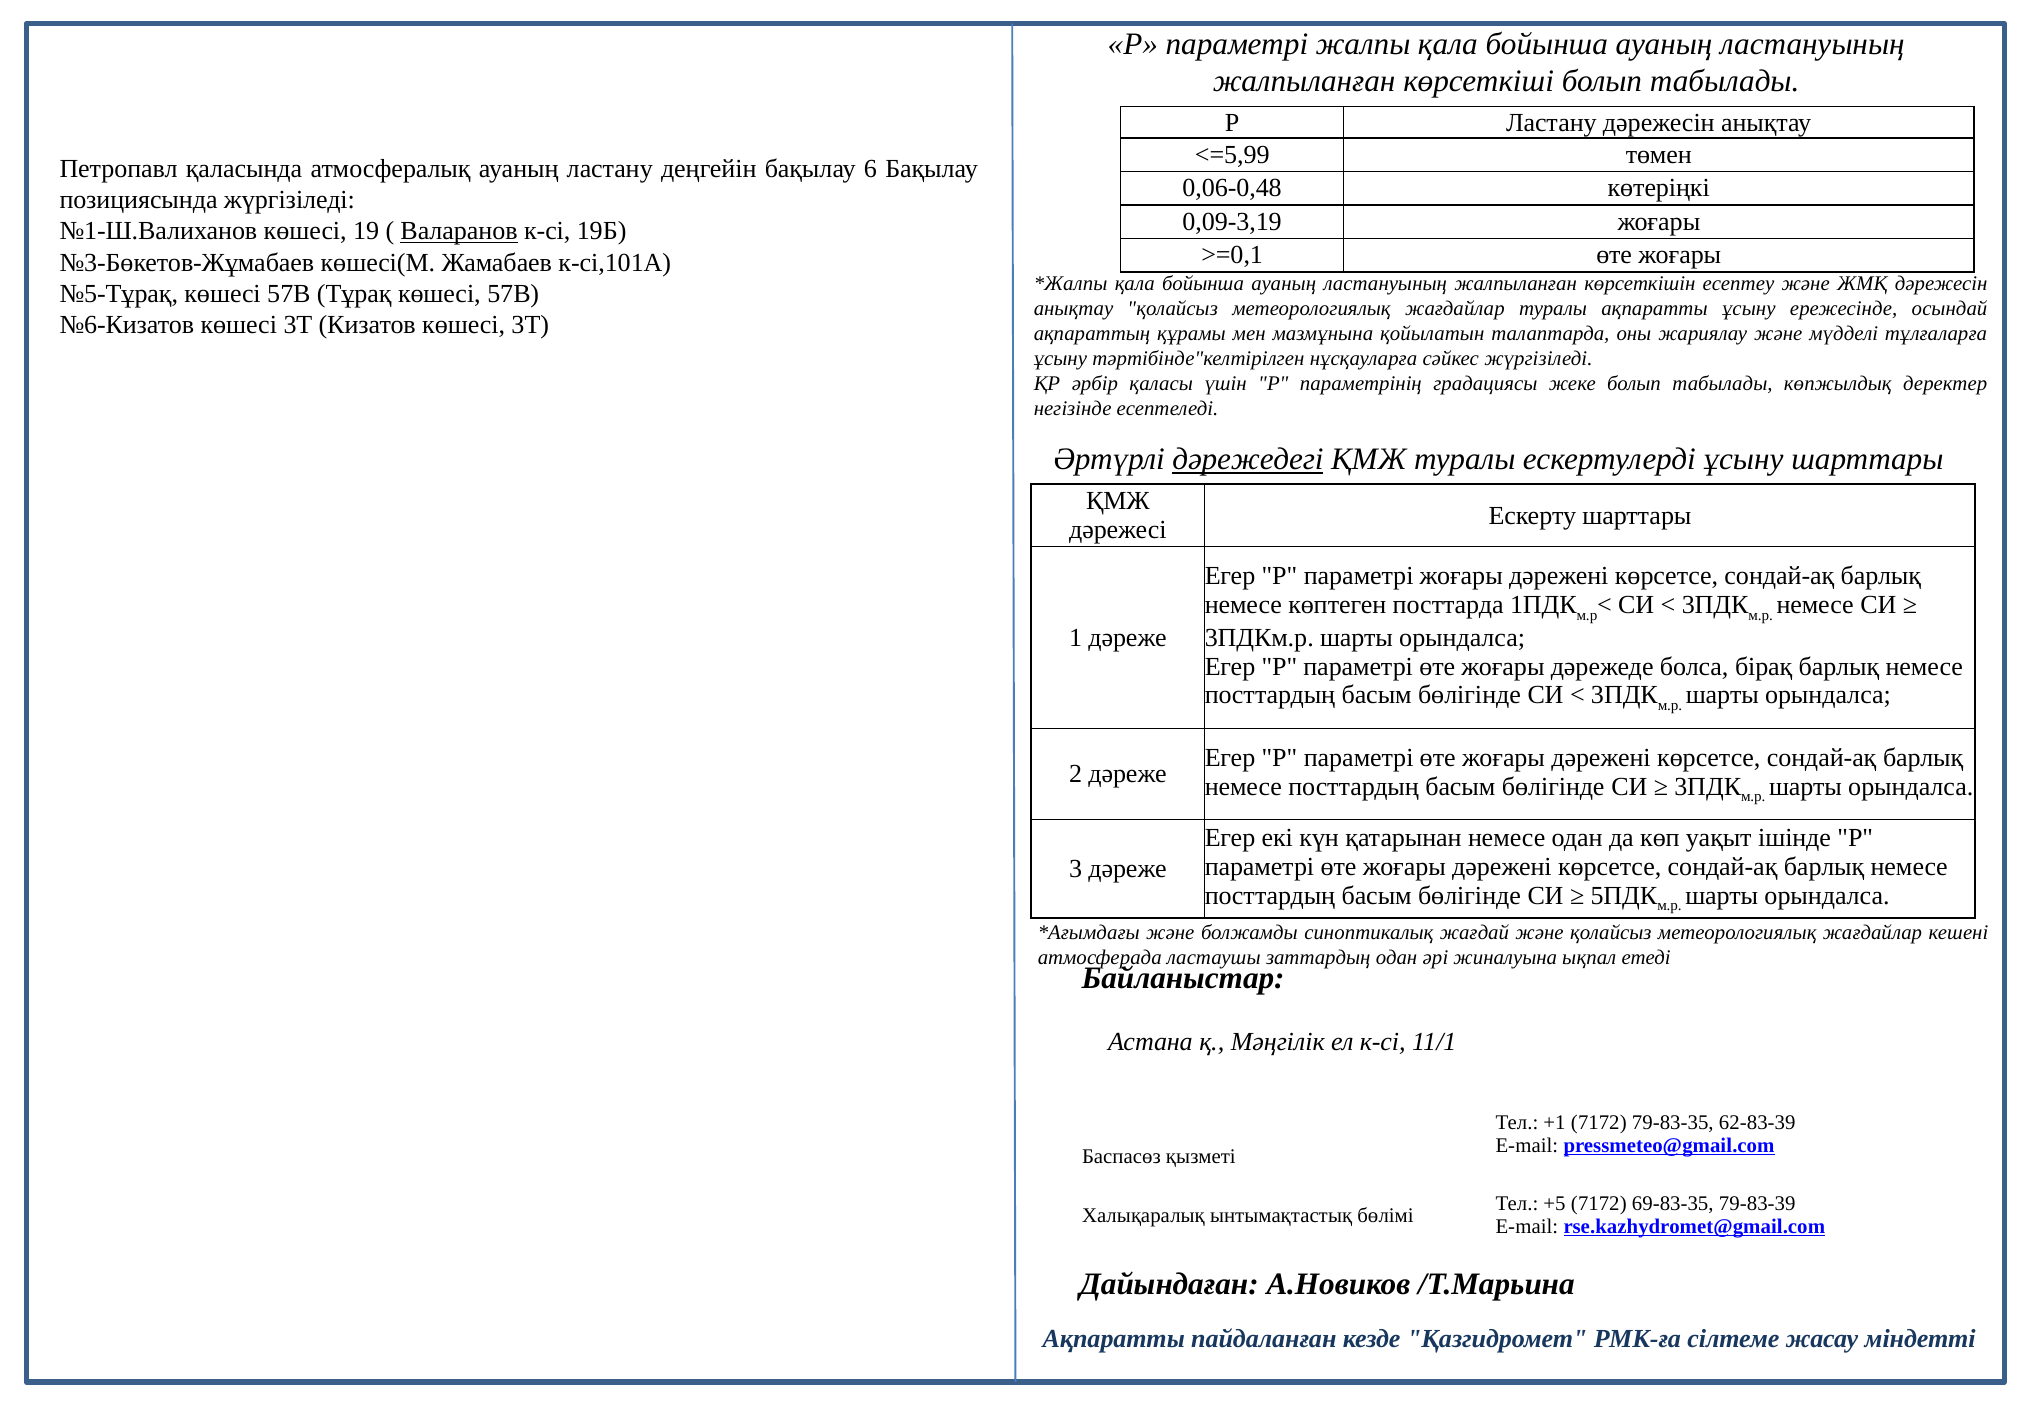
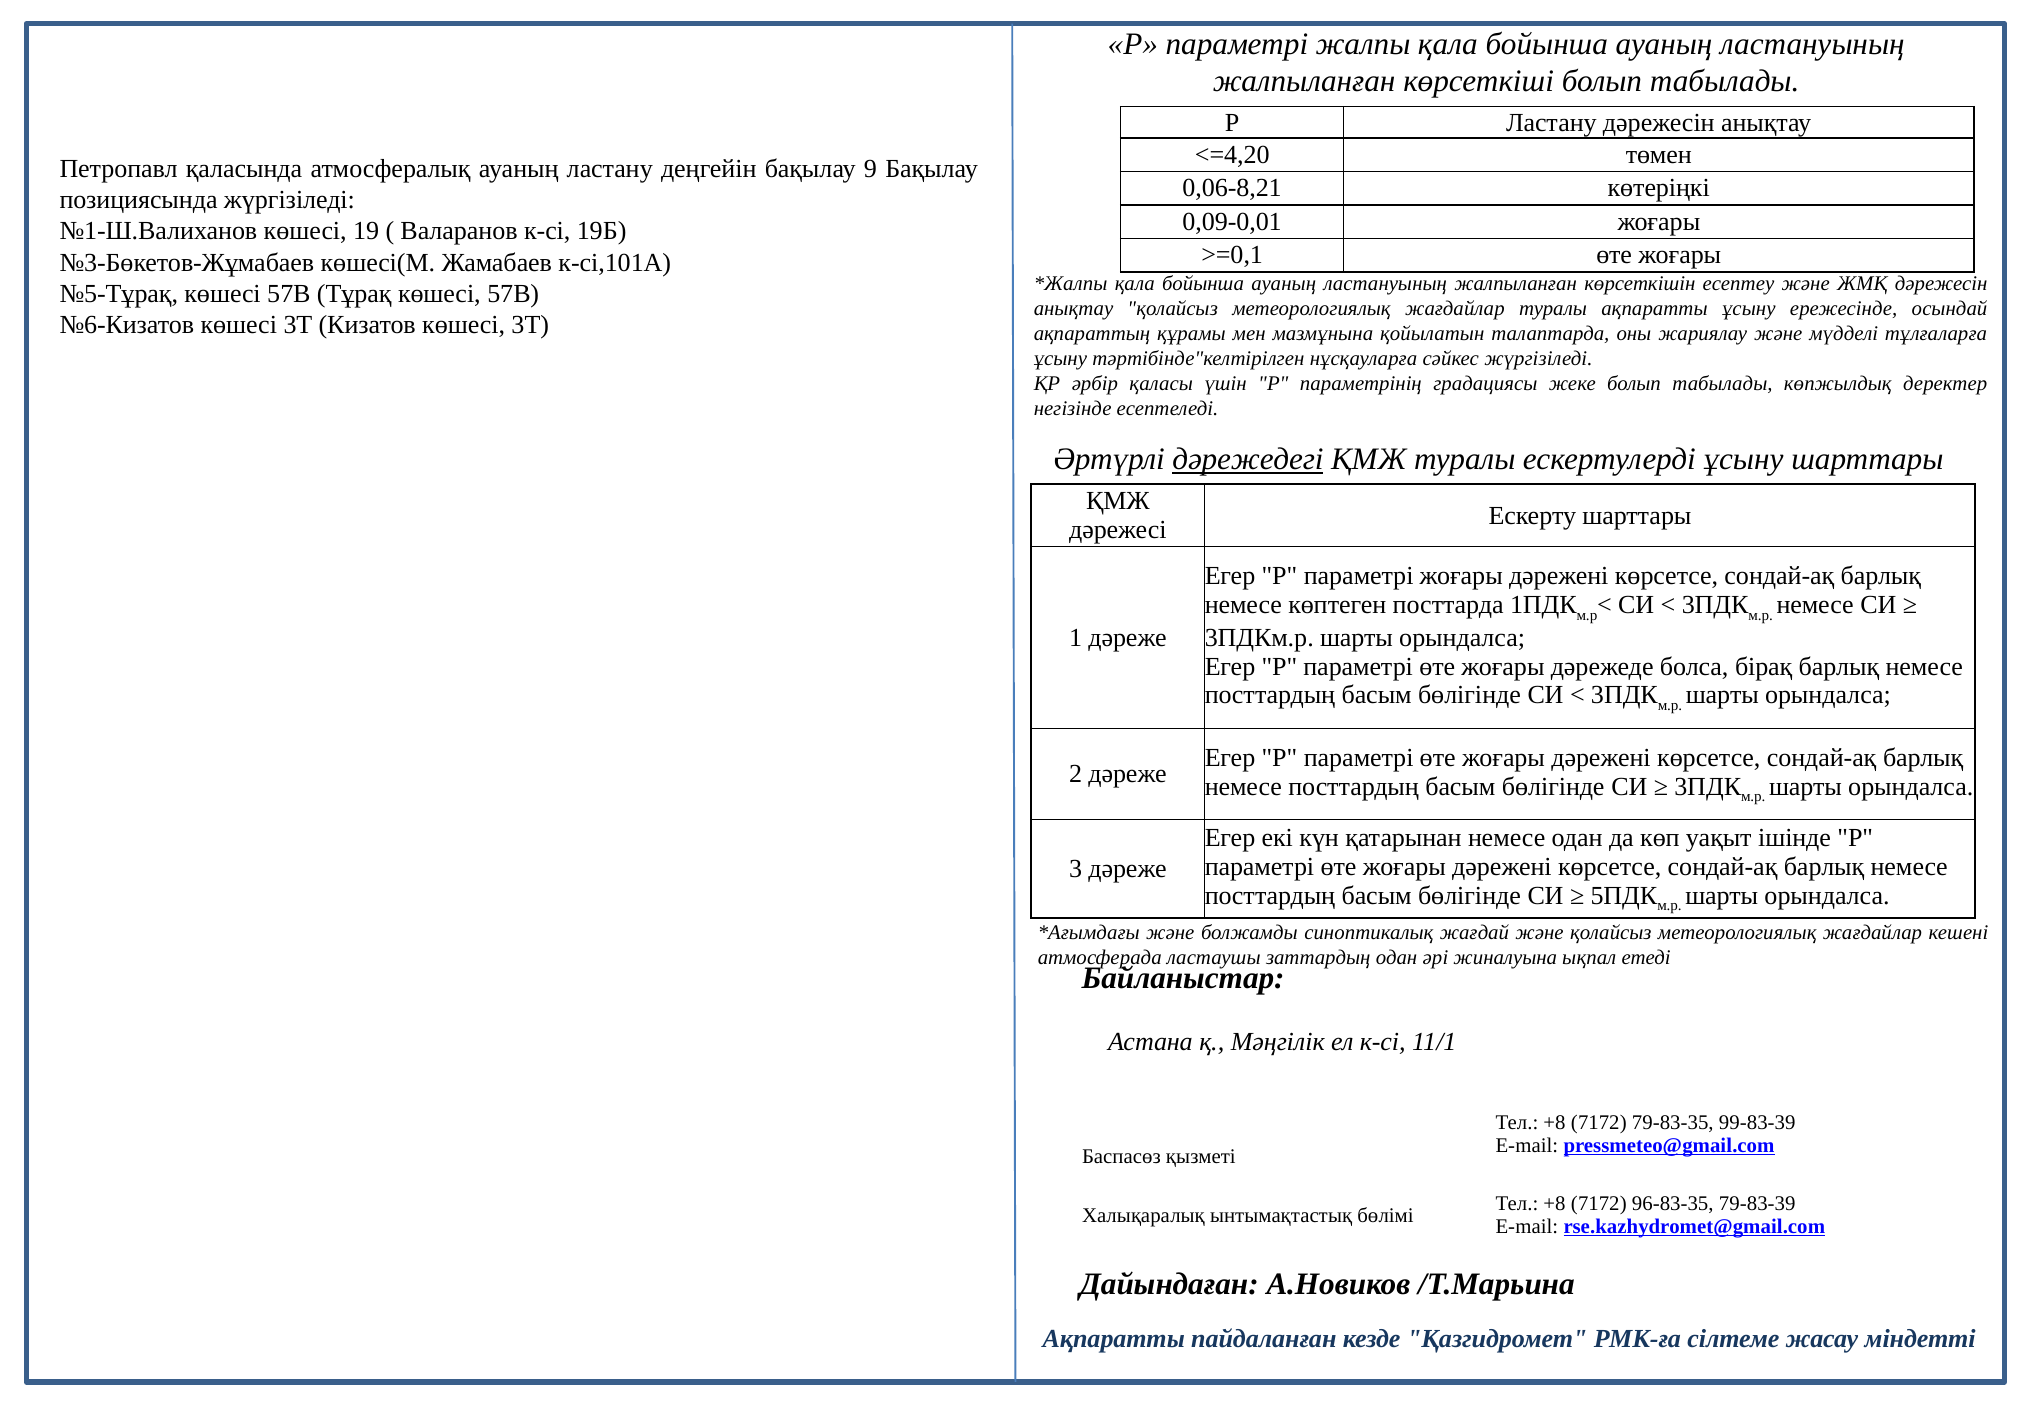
<=5,99: <=5,99 -> <=4,20 (1232, 154)
6: 6 -> 9 (870, 169)
0,06-0,48: 0,06-0,48 -> 0,06-8,21 (1232, 188)
0,09-3,19: 0,09-3,19 -> 0,09-0,01 (1232, 221)
Валаранов underline: present -> none (459, 231)
+1: +1 -> +8 (1555, 1122)
62-83-39: 62-83-39 -> 99-83-39 (1757, 1122)
+5: +5 -> +8 (1555, 1204)
69-83-35: 69-83-35 -> 96-83-35 (1673, 1204)
